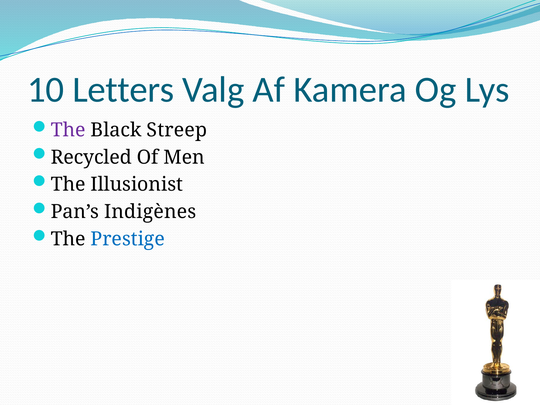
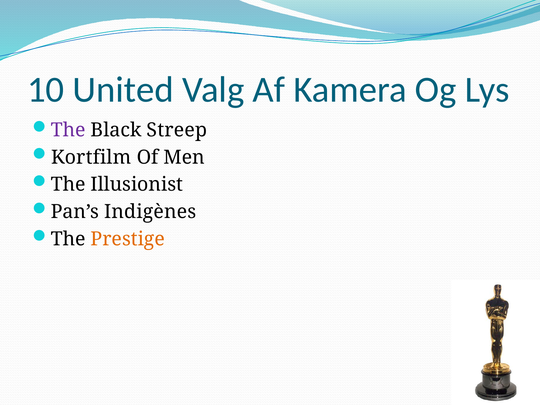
Letters: Letters -> United (123, 90)
Recycled: Recycled -> Kortfilm (91, 157)
Prestige colour: blue -> orange (128, 239)
